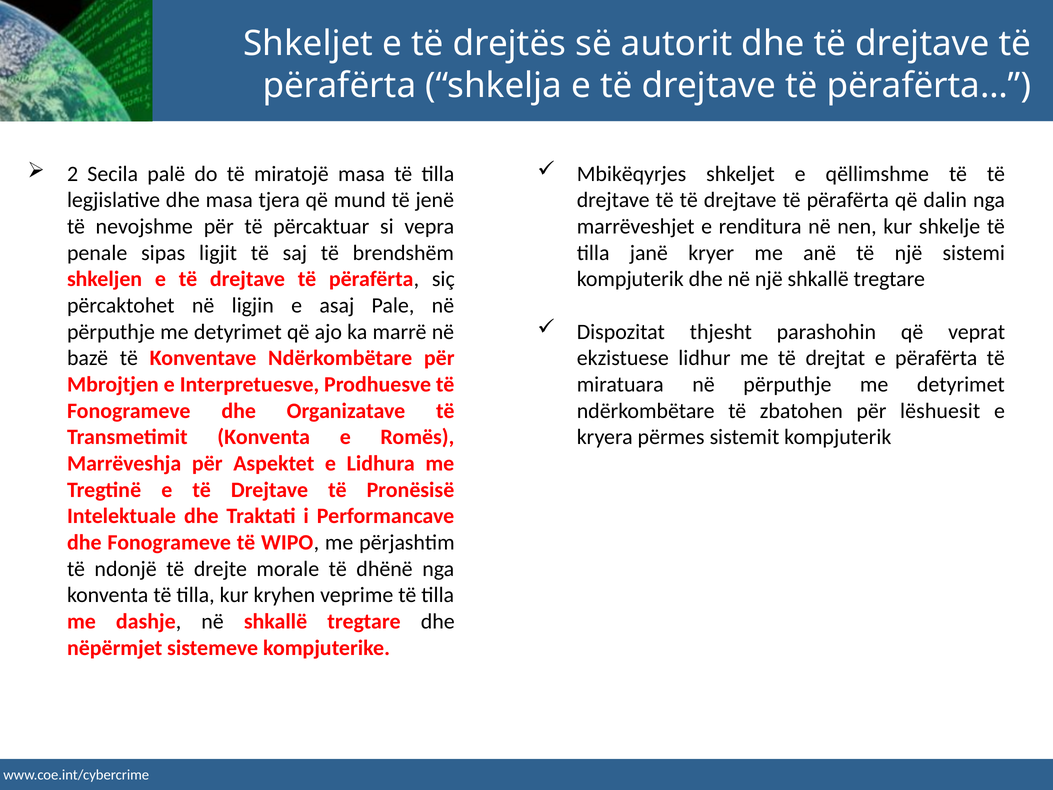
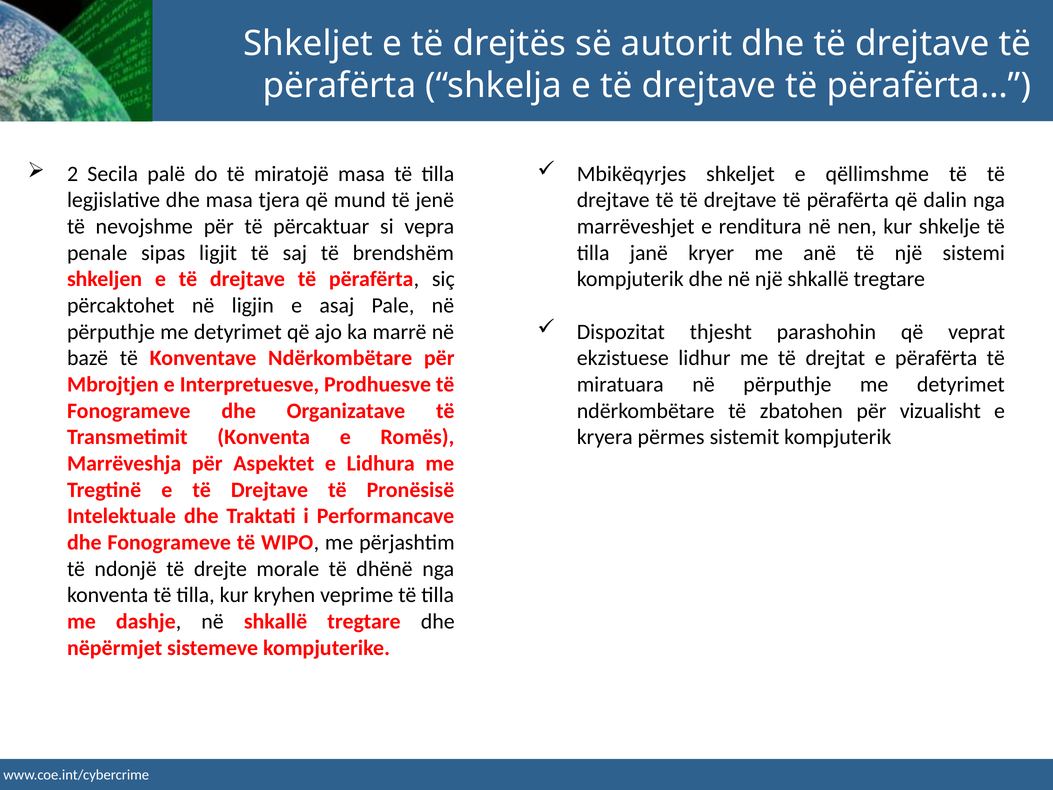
lëshuesit: lëshuesit -> vizualisht (940, 411)
